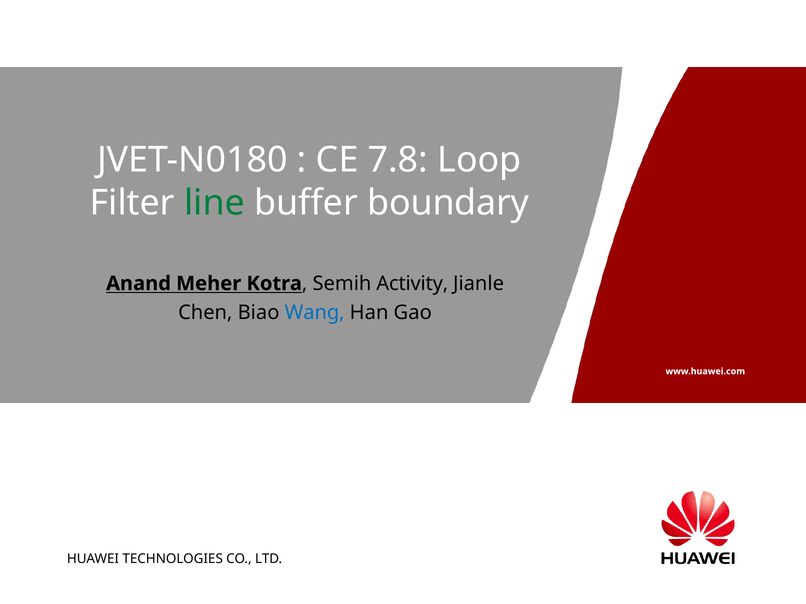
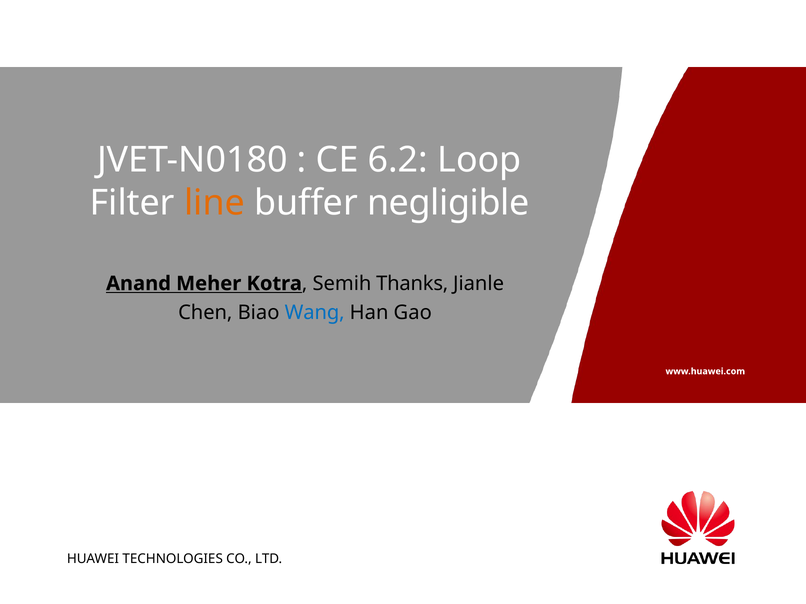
7.8: 7.8 -> 6.2 (398, 160)
line colour: green -> orange (214, 203)
boundary: boundary -> negligible (448, 203)
Activity: Activity -> Thanks (412, 284)
